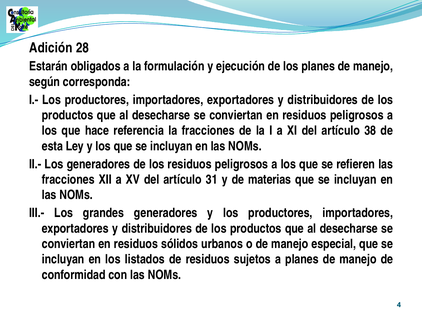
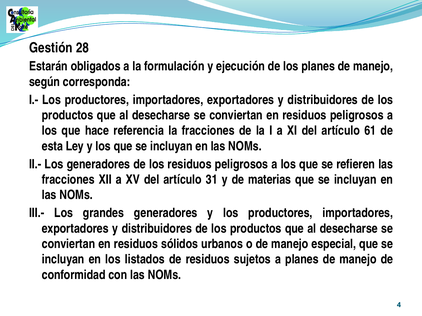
Adición: Adición -> Gestión (51, 48)
38: 38 -> 61 (370, 131)
